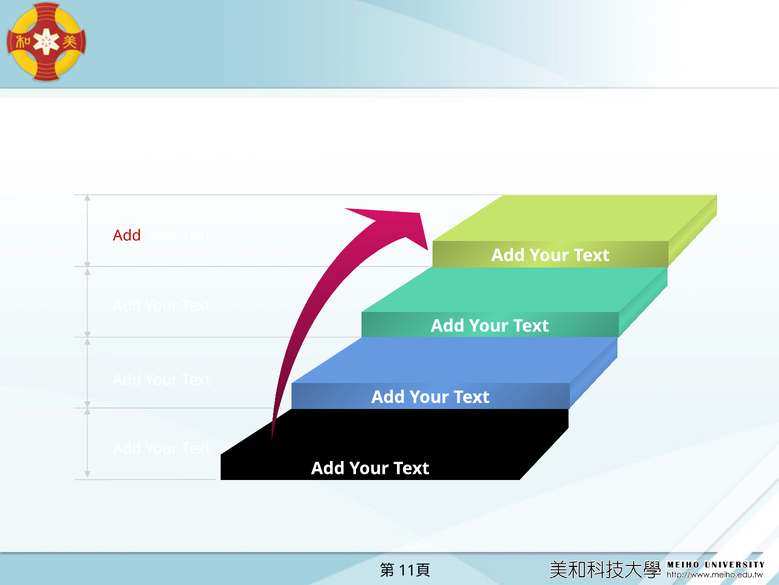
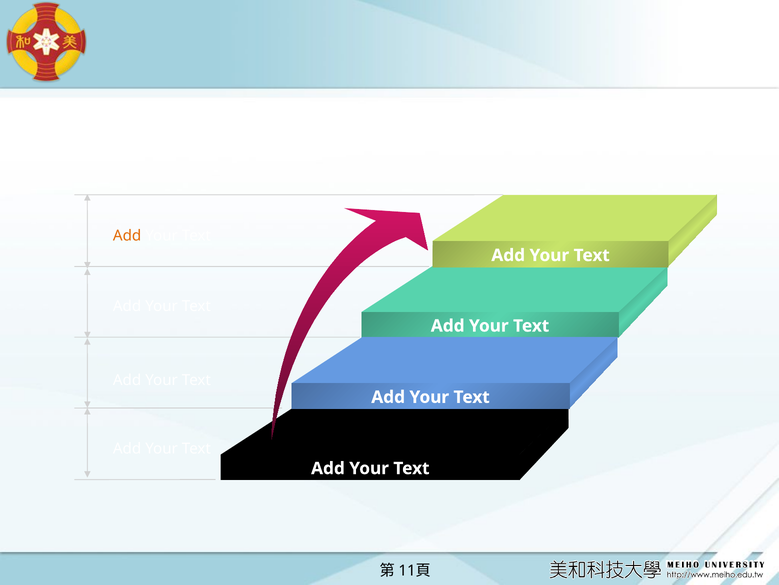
Add colour: red -> orange (127, 236)
